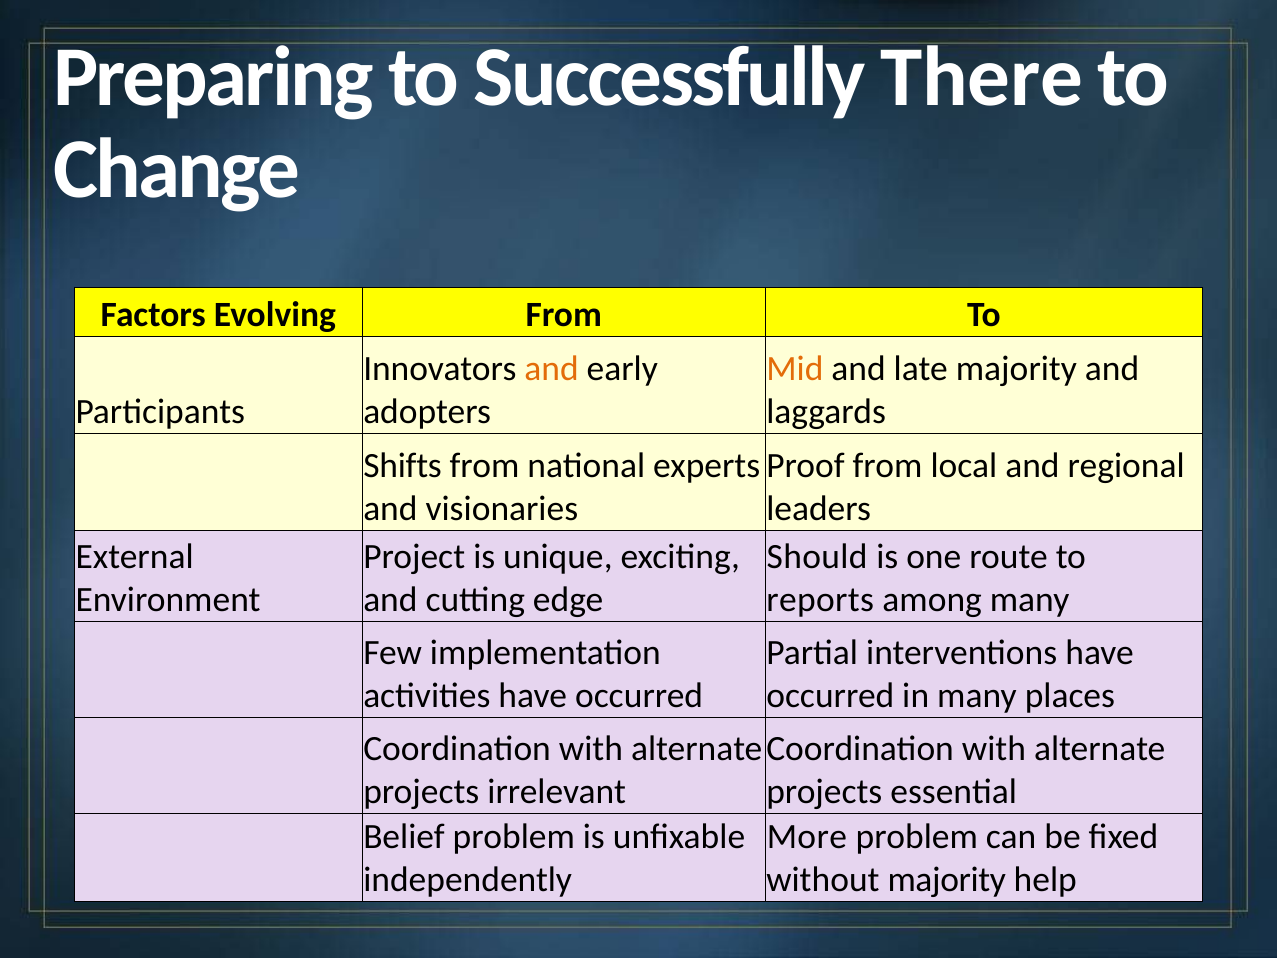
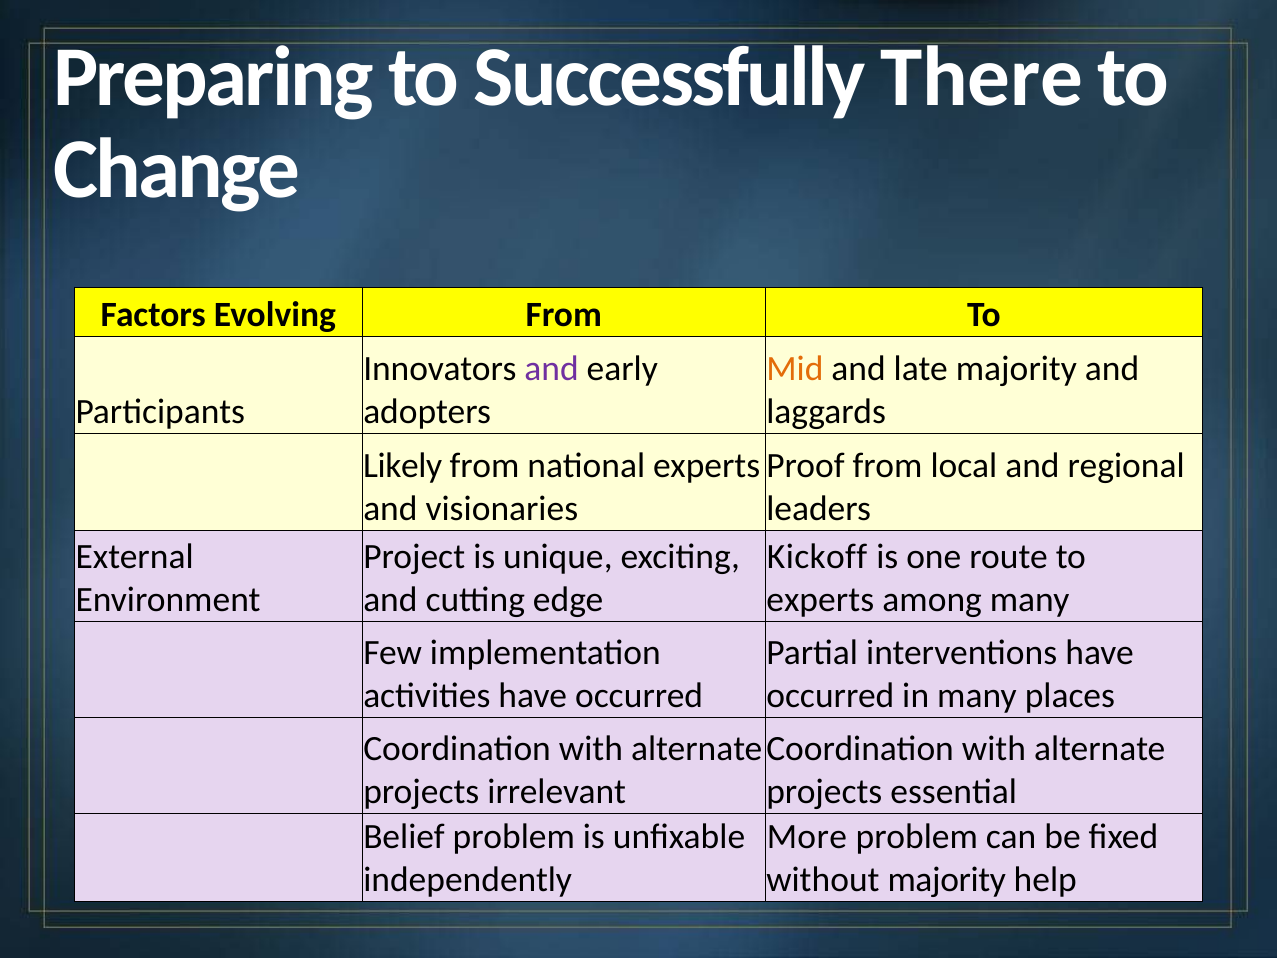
and colour: orange -> purple (552, 369)
Shifts: Shifts -> Likely (403, 466)
Should: Should -> Kickoff (817, 557)
reports: reports -> experts (820, 600)
